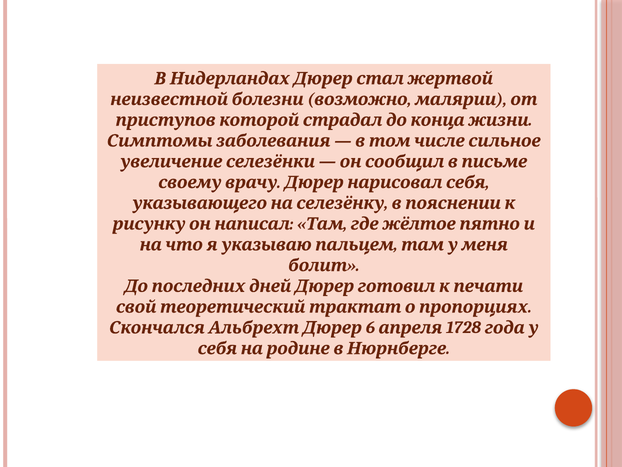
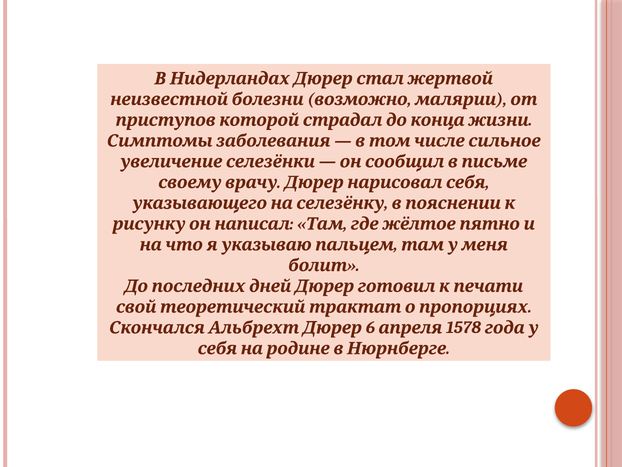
1728: 1728 -> 1578 (464, 327)
